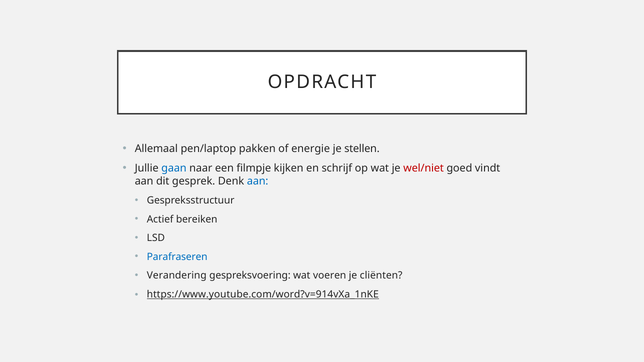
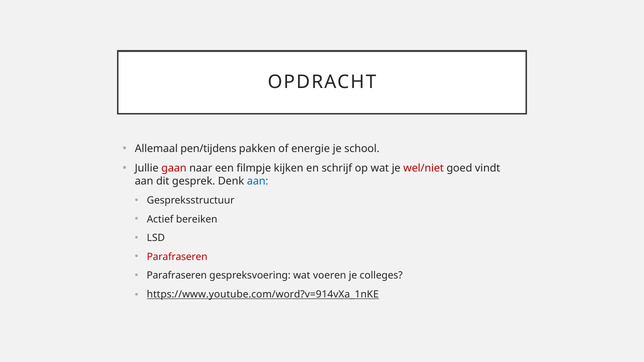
pen/laptop: pen/laptop -> pen/tijdens (208, 149)
stellen: stellen -> school (362, 149)
gaan colour: blue -> red (174, 169)
Parafraseren colour: blue -> red (177, 257)
Verandering: Verandering -> Parafraseren (177, 276)
cliënten: cliënten -> colleges (381, 276)
